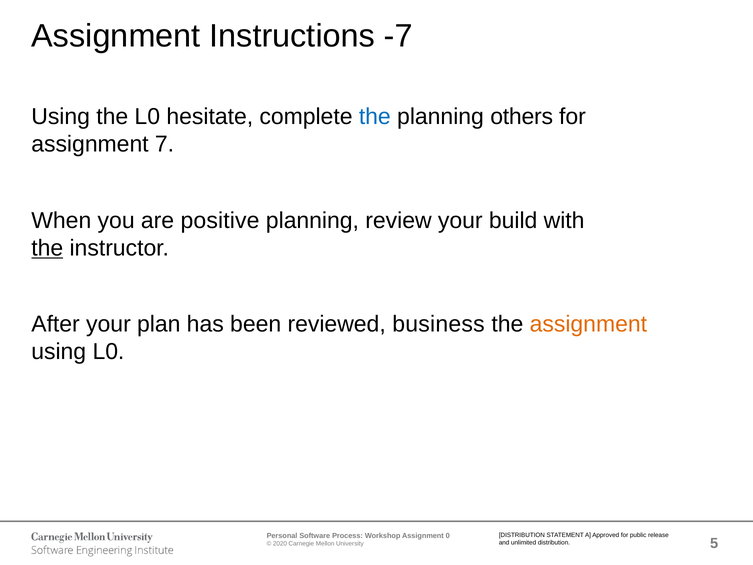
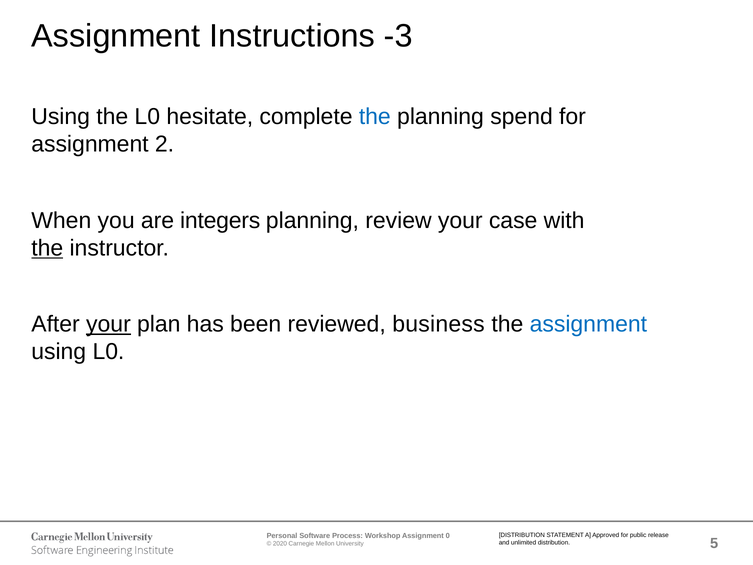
-7: -7 -> -3 (398, 36)
others: others -> spend (522, 117)
7: 7 -> 2 (164, 144)
positive: positive -> integers (220, 220)
build: build -> case (513, 220)
your underline: none -> present (108, 324)
assignment colour: orange -> blue (588, 324)
